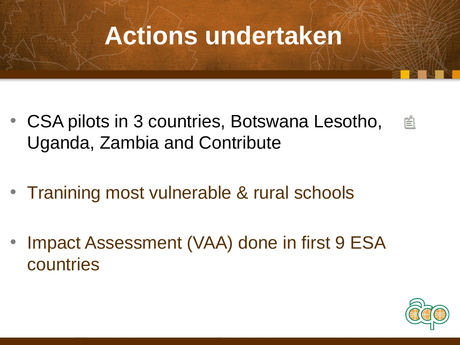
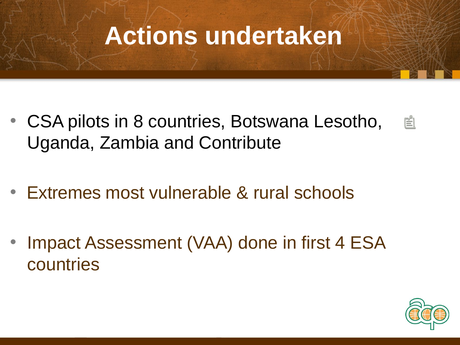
3: 3 -> 8 (138, 122)
Tranining: Tranining -> Extremes (64, 193)
9: 9 -> 4 (340, 243)
